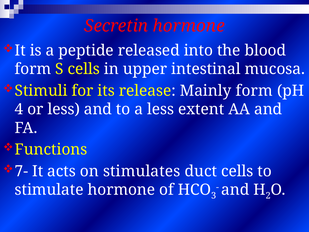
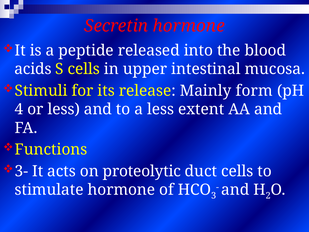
form: form -> acids (33, 69)
7-: 7- -> 3- (21, 171)
stimulates: stimulates -> proteolytic (142, 171)
